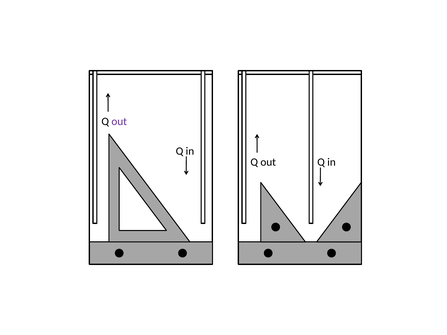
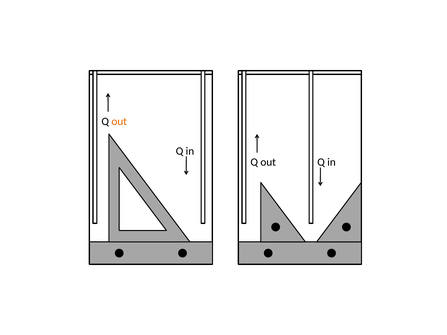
out colour: purple -> orange (119, 121)
